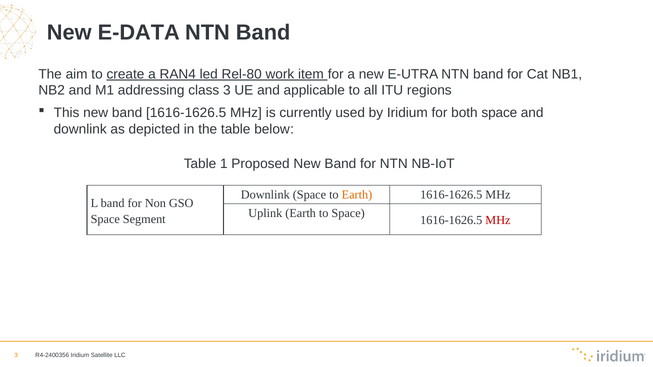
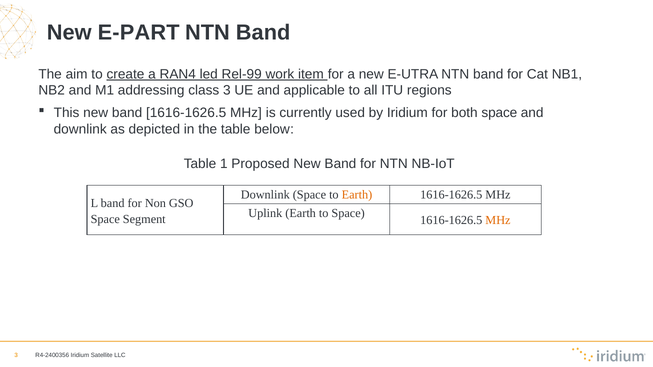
E-DATA: E-DATA -> E-PART (139, 33)
Rel-80: Rel-80 -> Rel-99 (242, 74)
MHz colour: red -> orange (498, 221)
